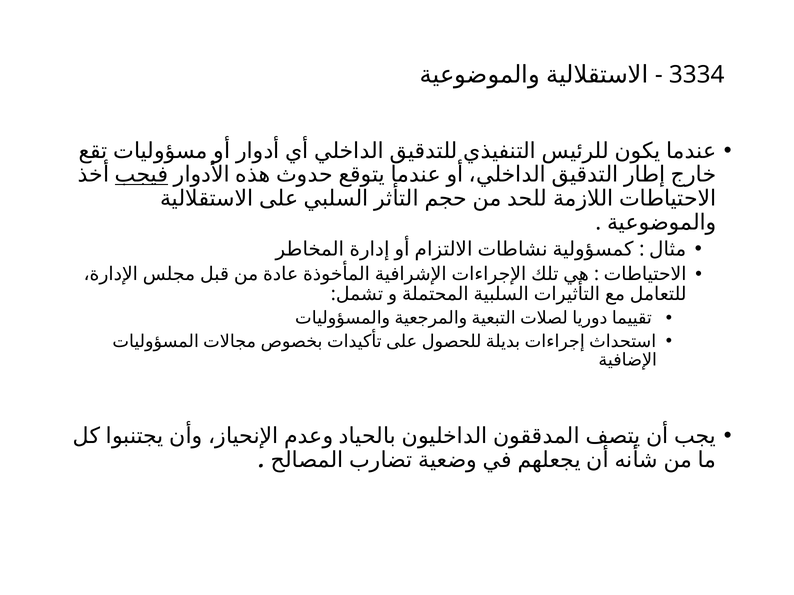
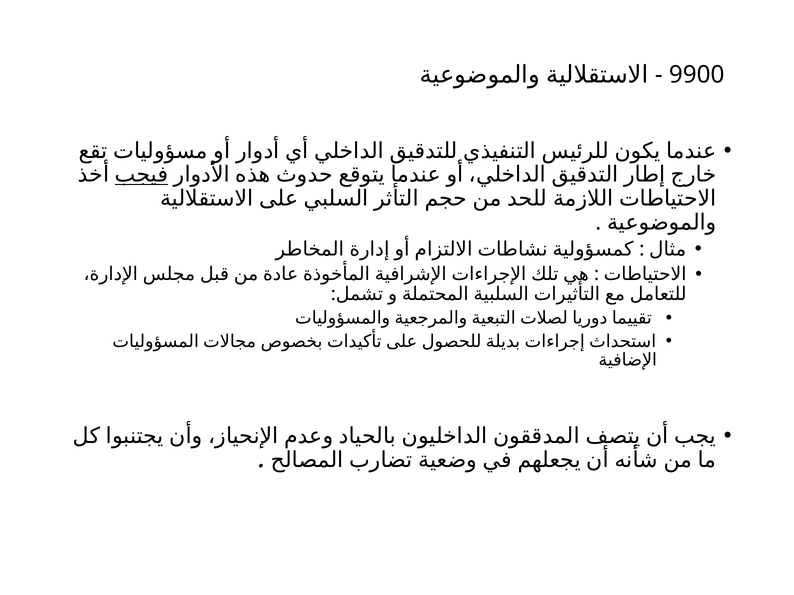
3334: 3334 -> 9900 (697, 75)
